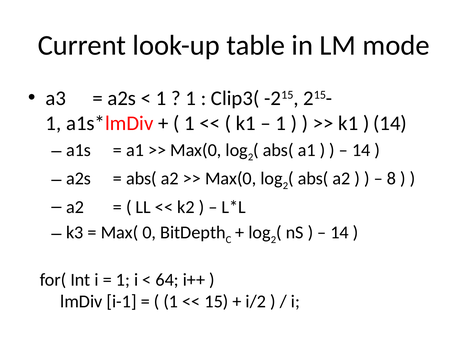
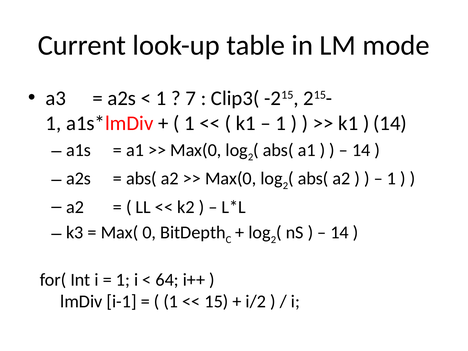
1: 1 -> 7 (191, 98)
8: 8 -> 1 (392, 179)
